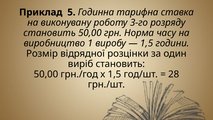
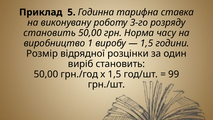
28: 28 -> 99 (174, 74)
